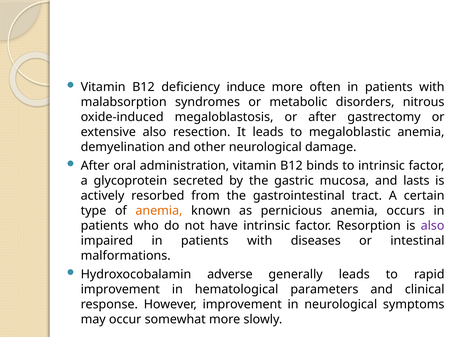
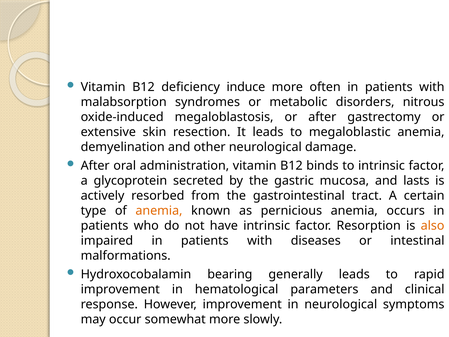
extensive also: also -> skin (154, 132)
also colour: purple -> orange (433, 226)
adverse: adverse -> bearing (230, 274)
